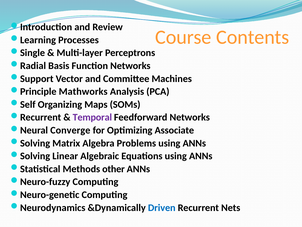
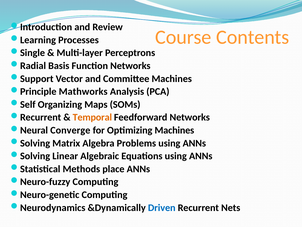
Temporal colour: purple -> orange (92, 117)
Optimizing Associate: Associate -> Machines (174, 130)
other: other -> place (113, 169)
